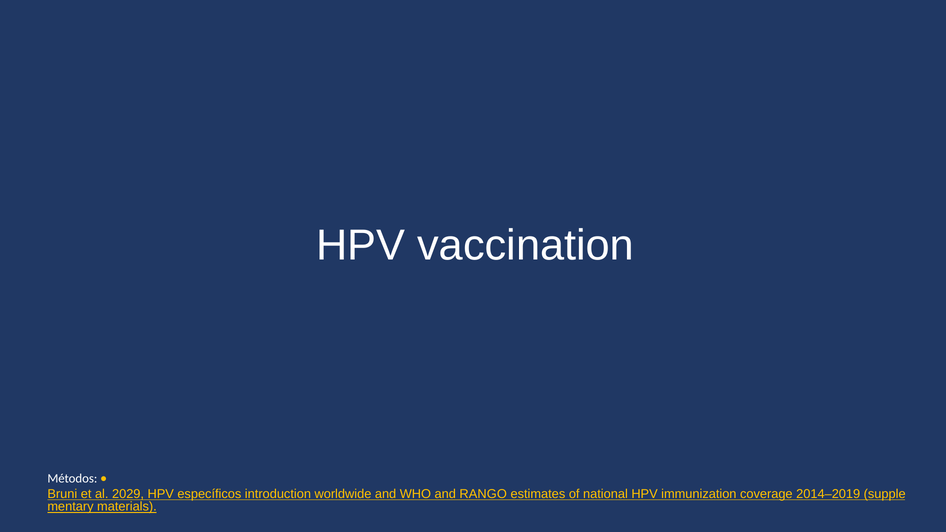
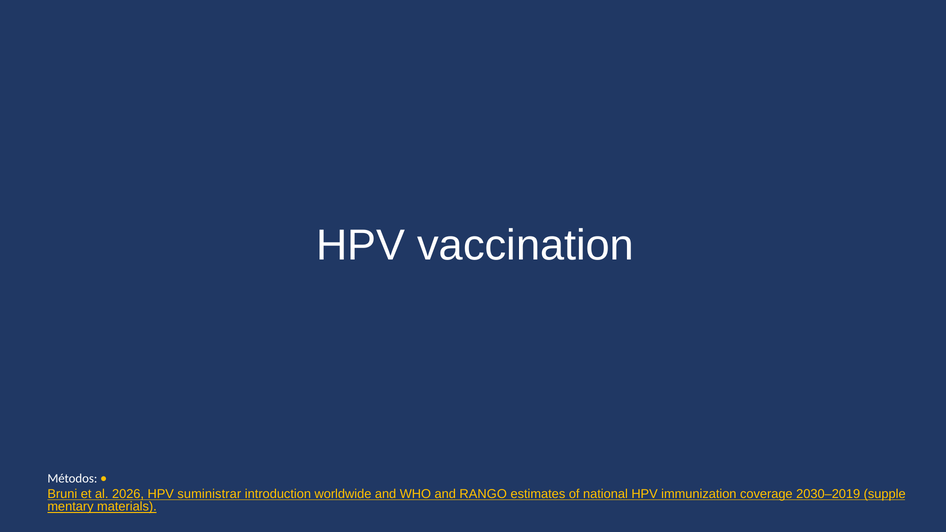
2029: 2029 -> 2026 (128, 494)
específicos: específicos -> suministrar (209, 494)
2014–2019: 2014–2019 -> 2030–2019 (828, 494)
